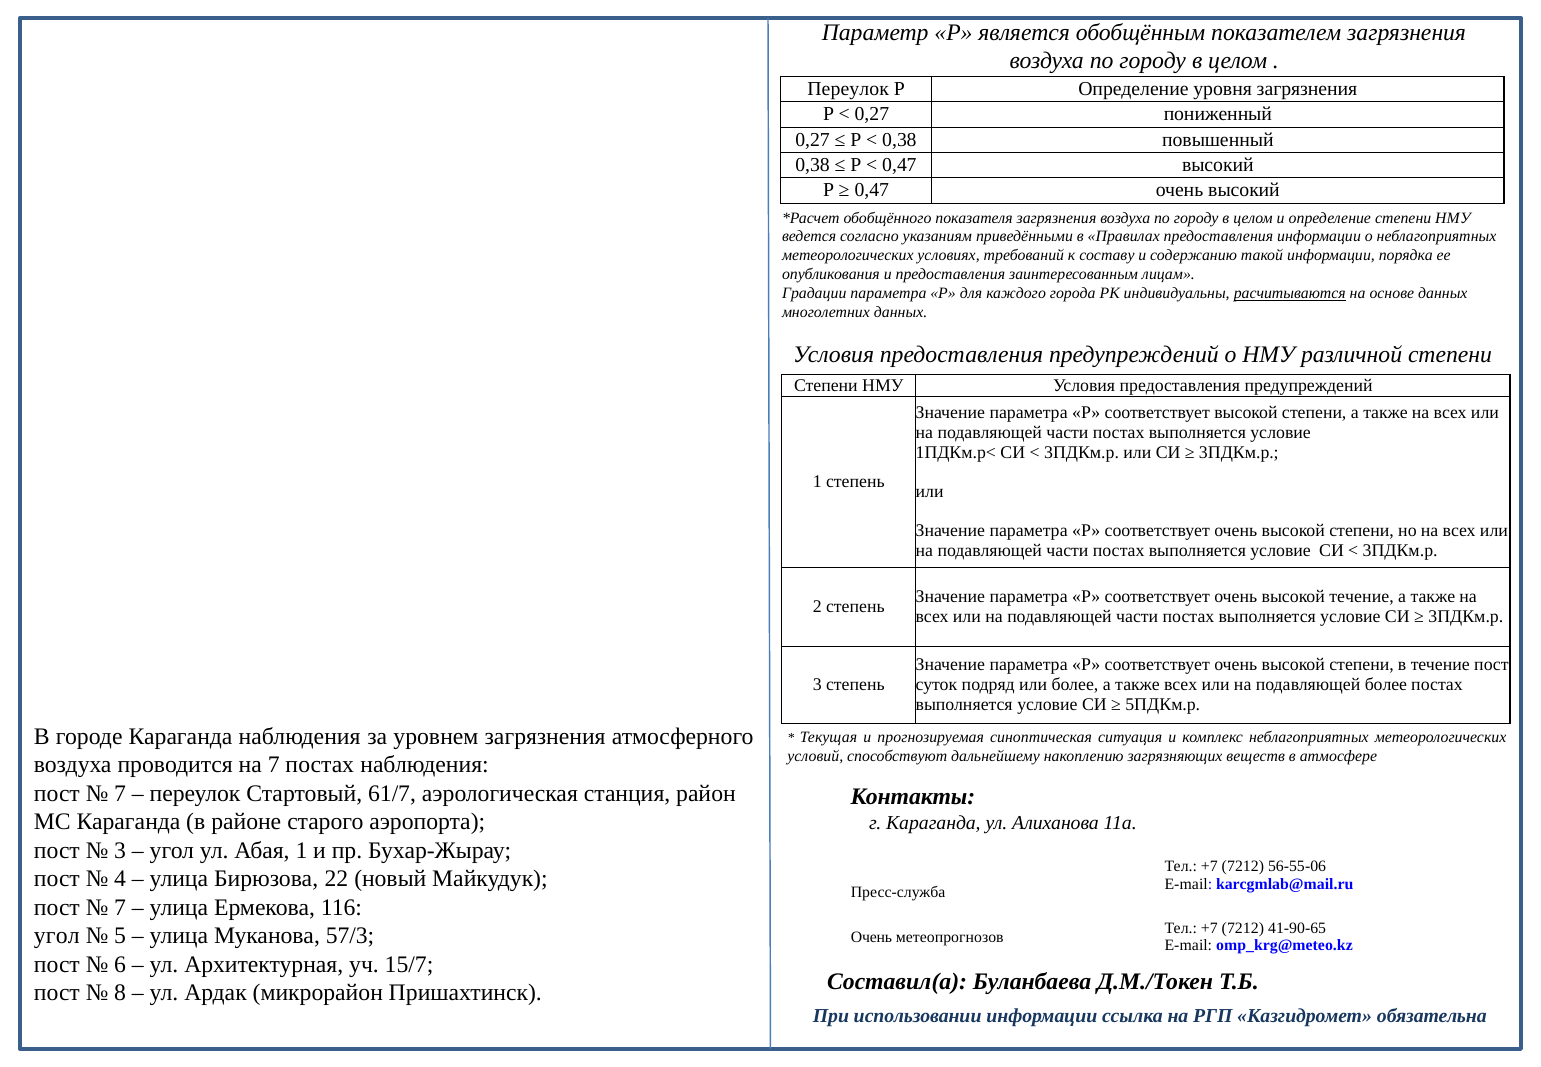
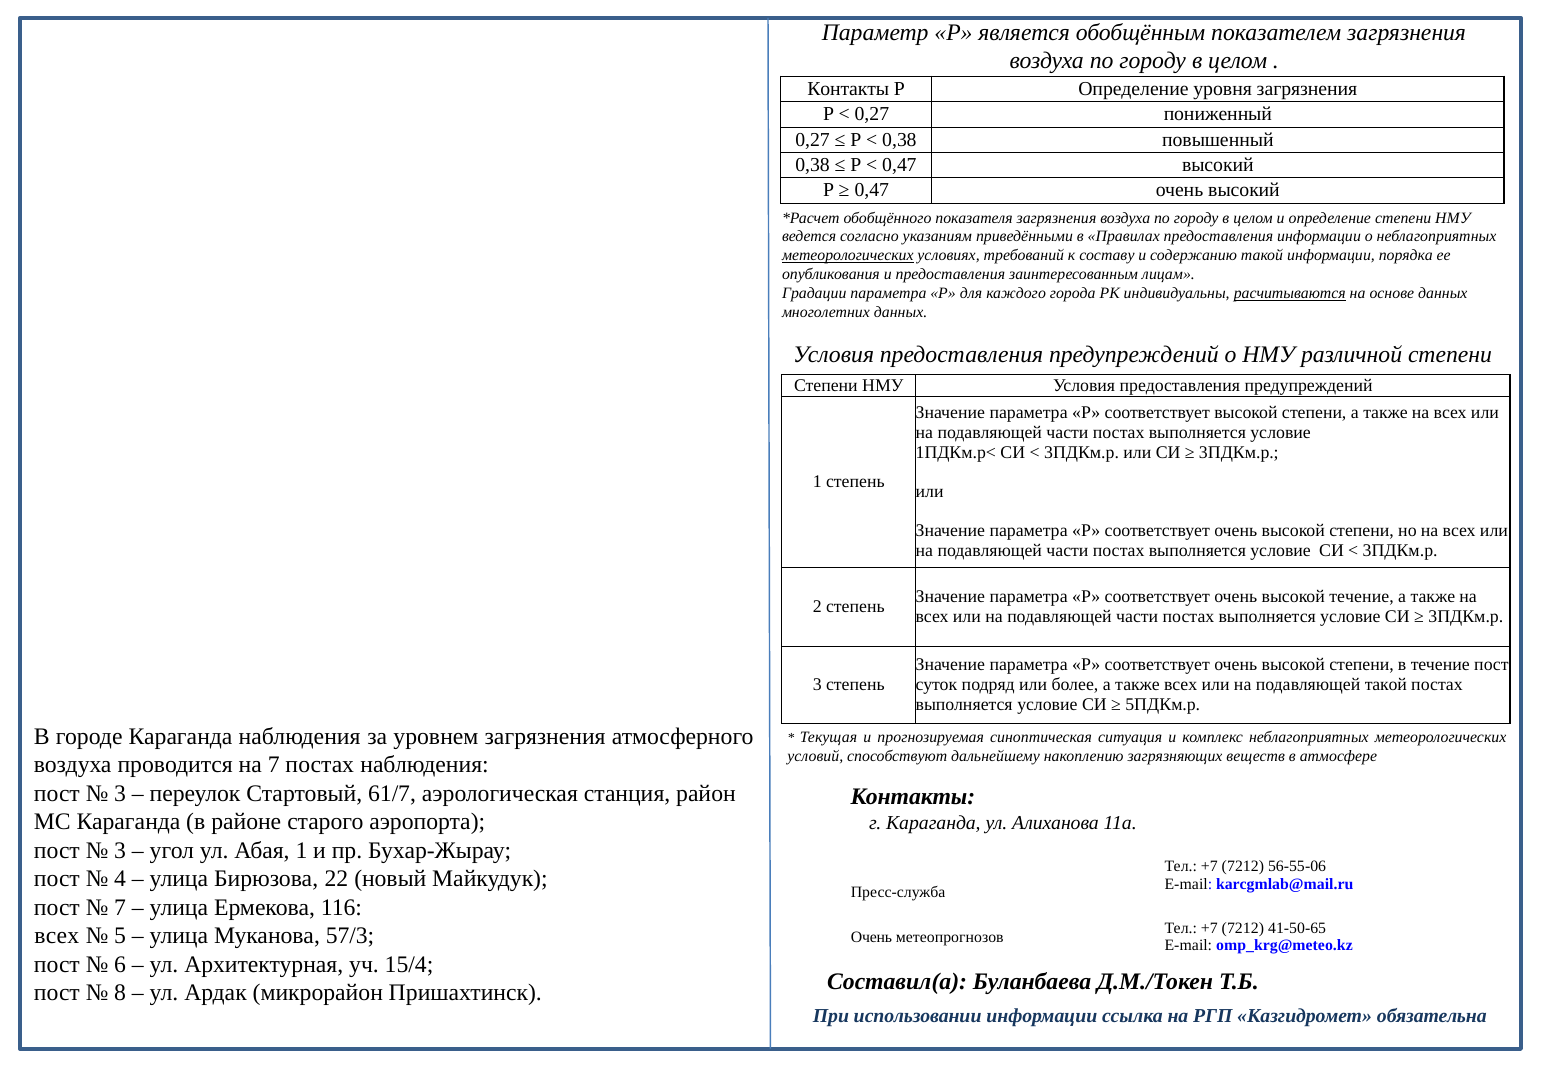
Переулок: Переулок -> Контакты (848, 89)
метеорологических underline: none -> present (848, 256)
подавляющей более: более -> такой (1386, 685)
7: 7 -> 3 (120, 793)
41-90-65: 41-90-65 -> 41-50-65 (1297, 928)
угол: угол -> всех (57, 936)
15/7: 15/7 -> 15/4 (409, 964)
